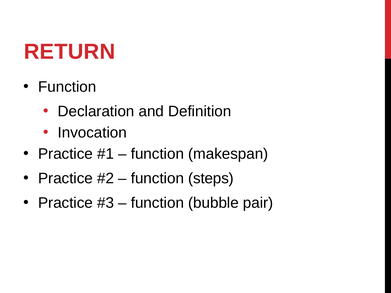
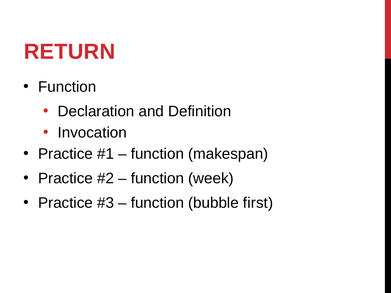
steps: steps -> week (211, 179)
pair: pair -> first (258, 203)
